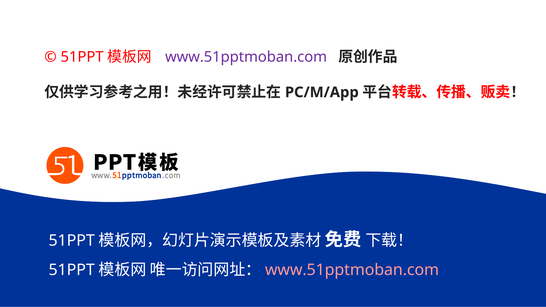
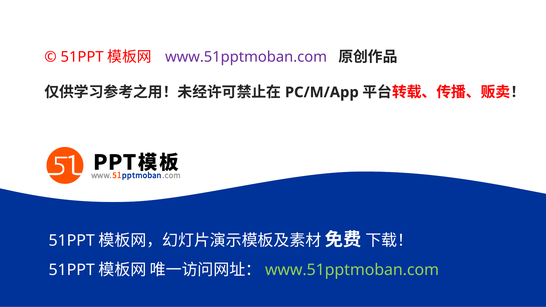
www.51pptmoban.com colour: pink -> light green (352, 270)
